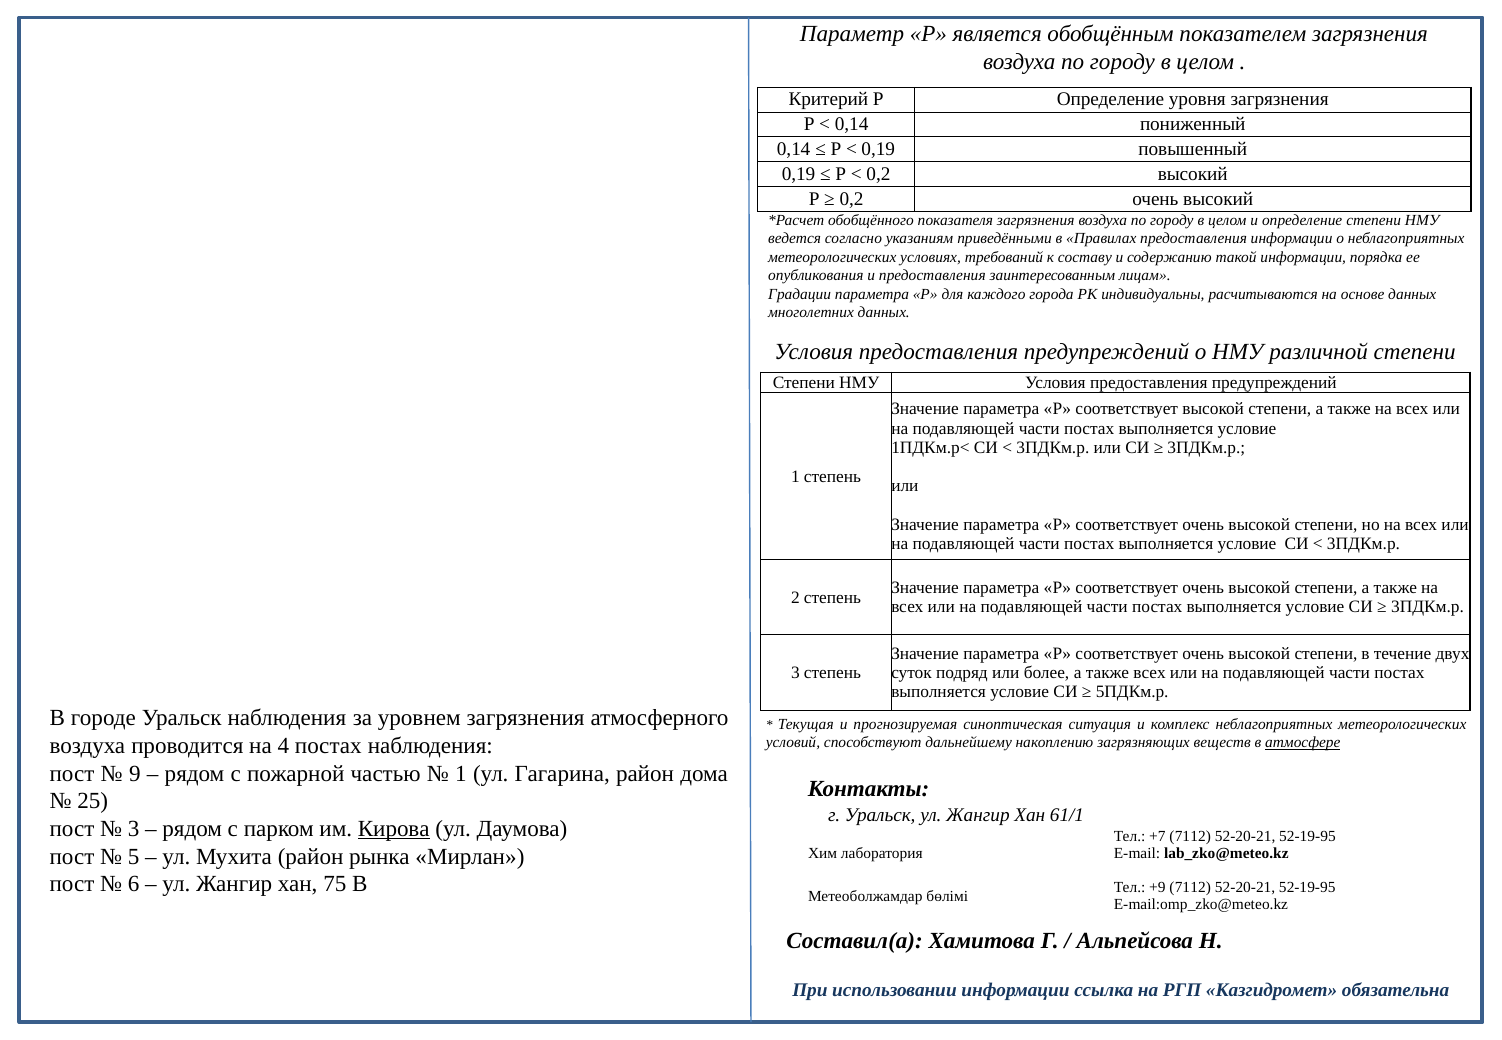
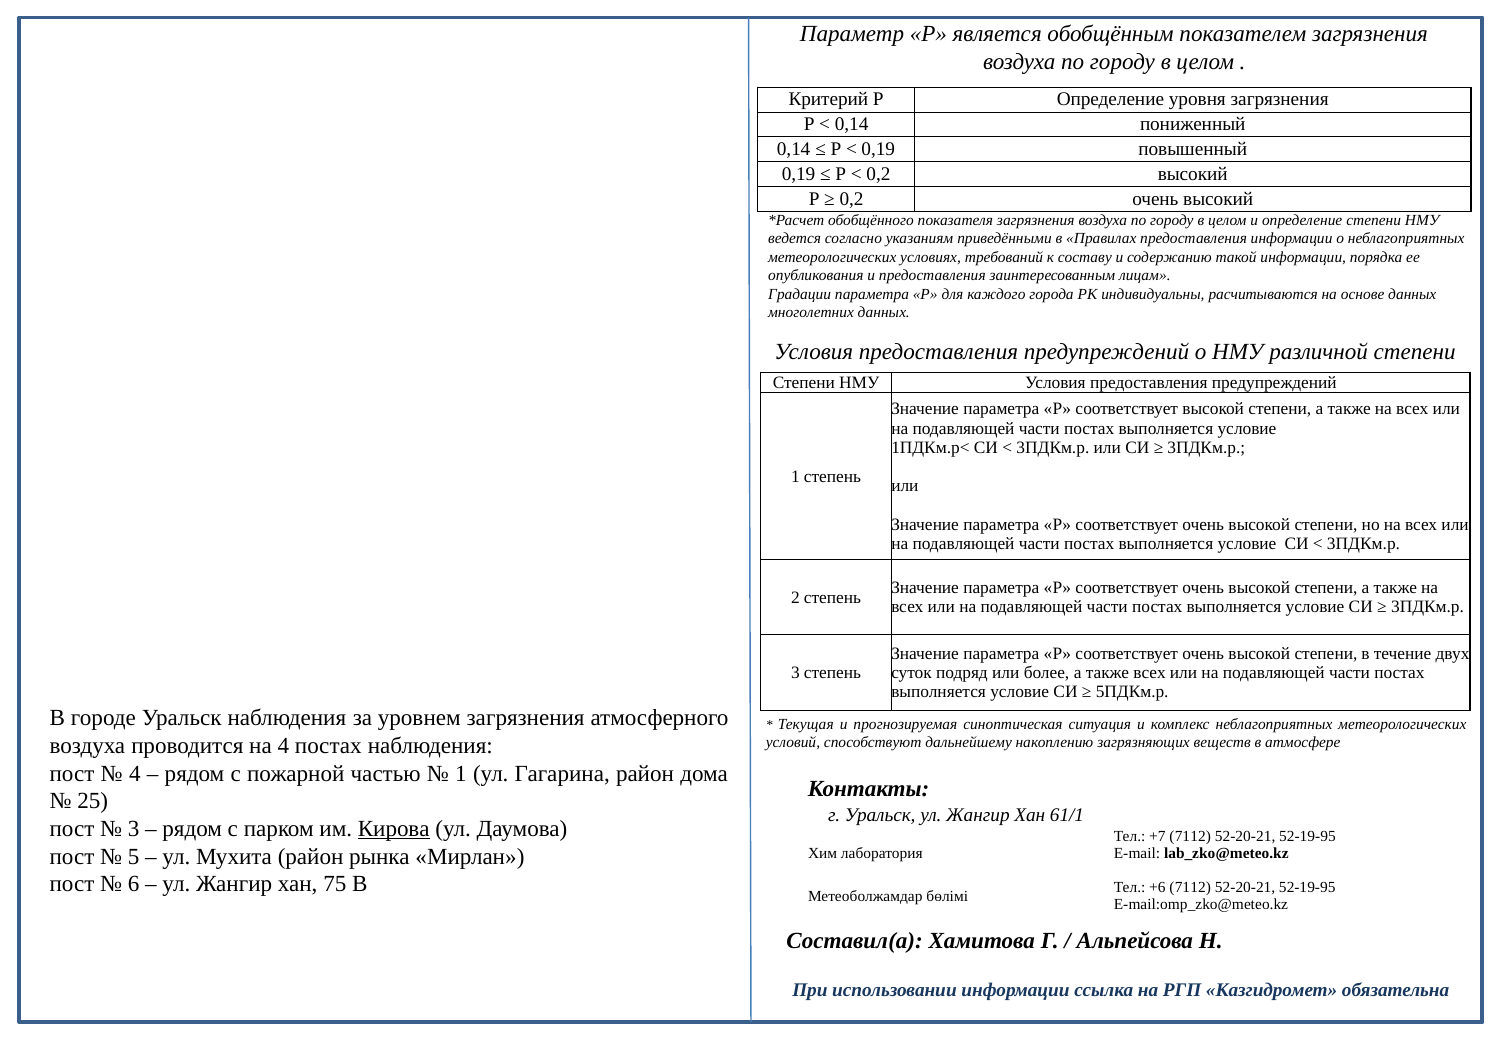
атмосфере underline: present -> none (1303, 743)
9: 9 -> 4 (135, 773)
+9: +9 -> +6 (1157, 887)
